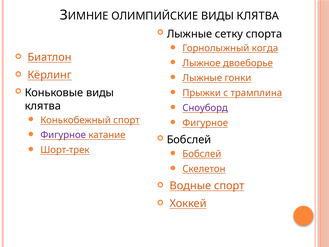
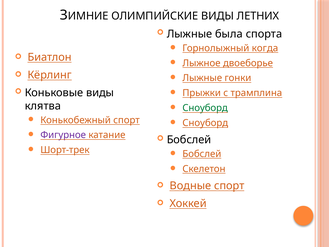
ОЛИМПИЙСКИЕ ВИДЫ КЛЯТВА: КЛЯТВА -> ЛЕТНИХ (258, 16)
сетку: сетку -> была (229, 34)
Сноуборд colour: purple -> green (205, 108)
Фигурное: Фигурное -> Сноуборд (205, 123)
